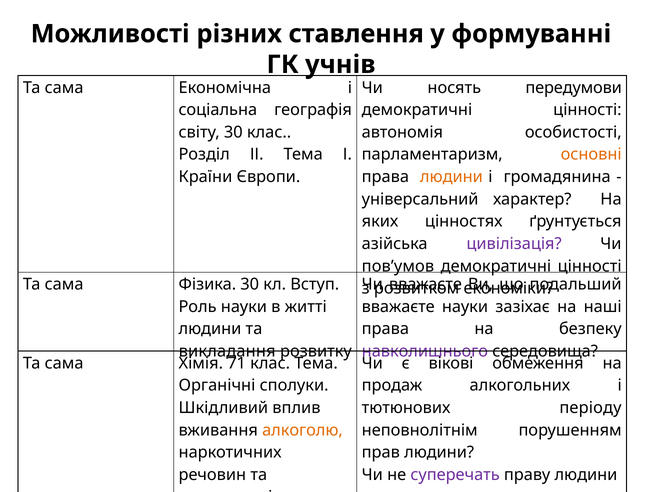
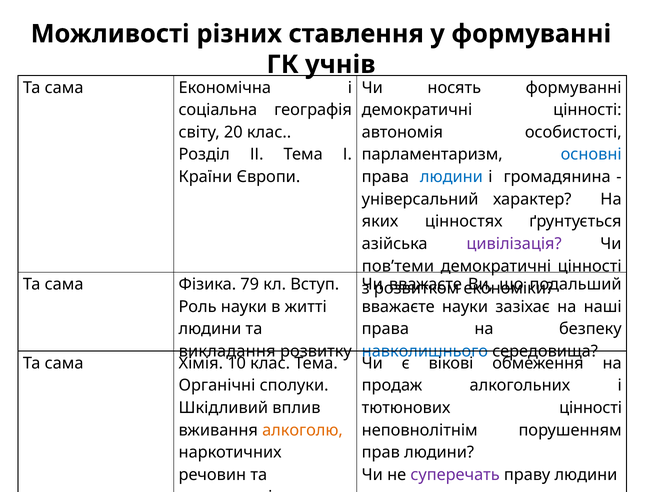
носять передумови: передумови -> формуванні (574, 87)
світу 30: 30 -> 20 (233, 132)
основні colour: orange -> blue (591, 154)
людини colour: orange -> blue (451, 177)
пов’умов: пов’умов -> пов’теми (398, 266)
Фізика 30: 30 -> 79 (250, 284)
навколишнього colour: purple -> blue (425, 351)
71: 71 -> 10 (237, 363)
тютюнових періоду: періоду -> цінності (591, 407)
